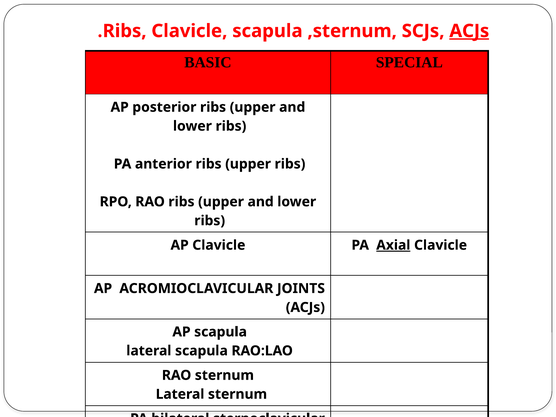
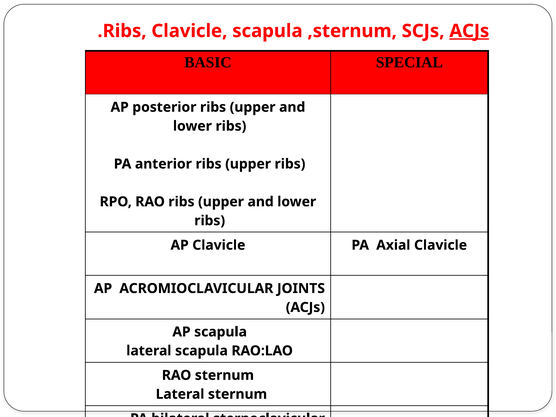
Axial underline: present -> none (393, 245)
